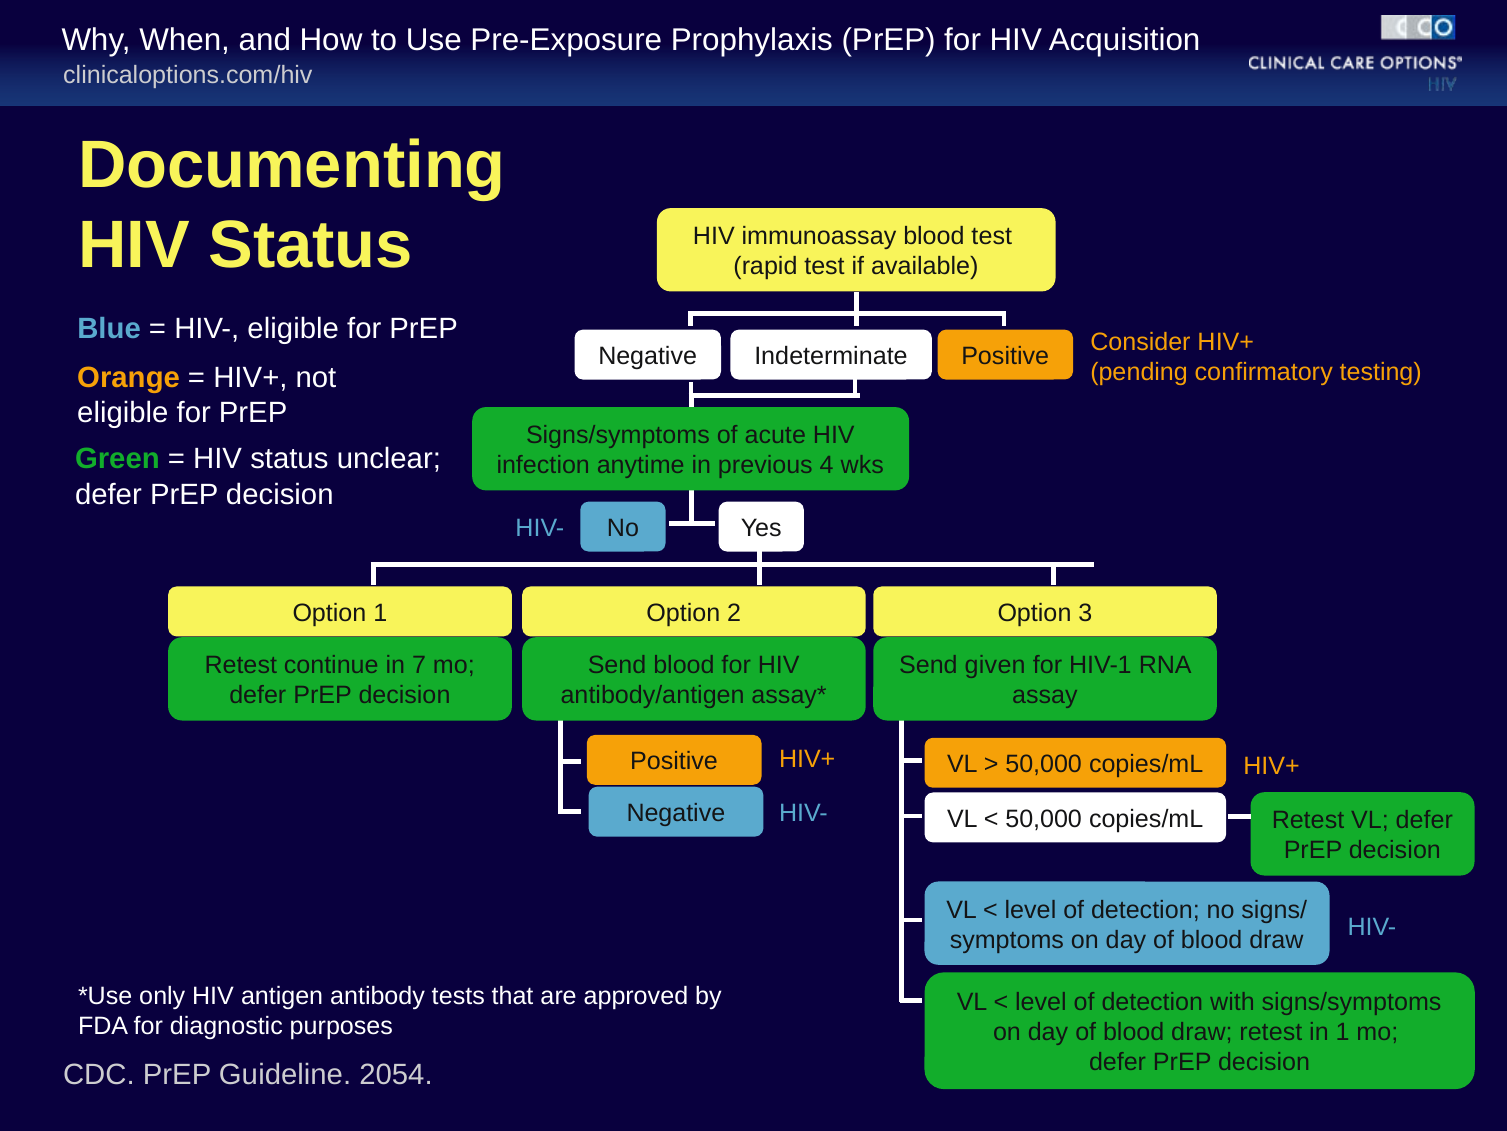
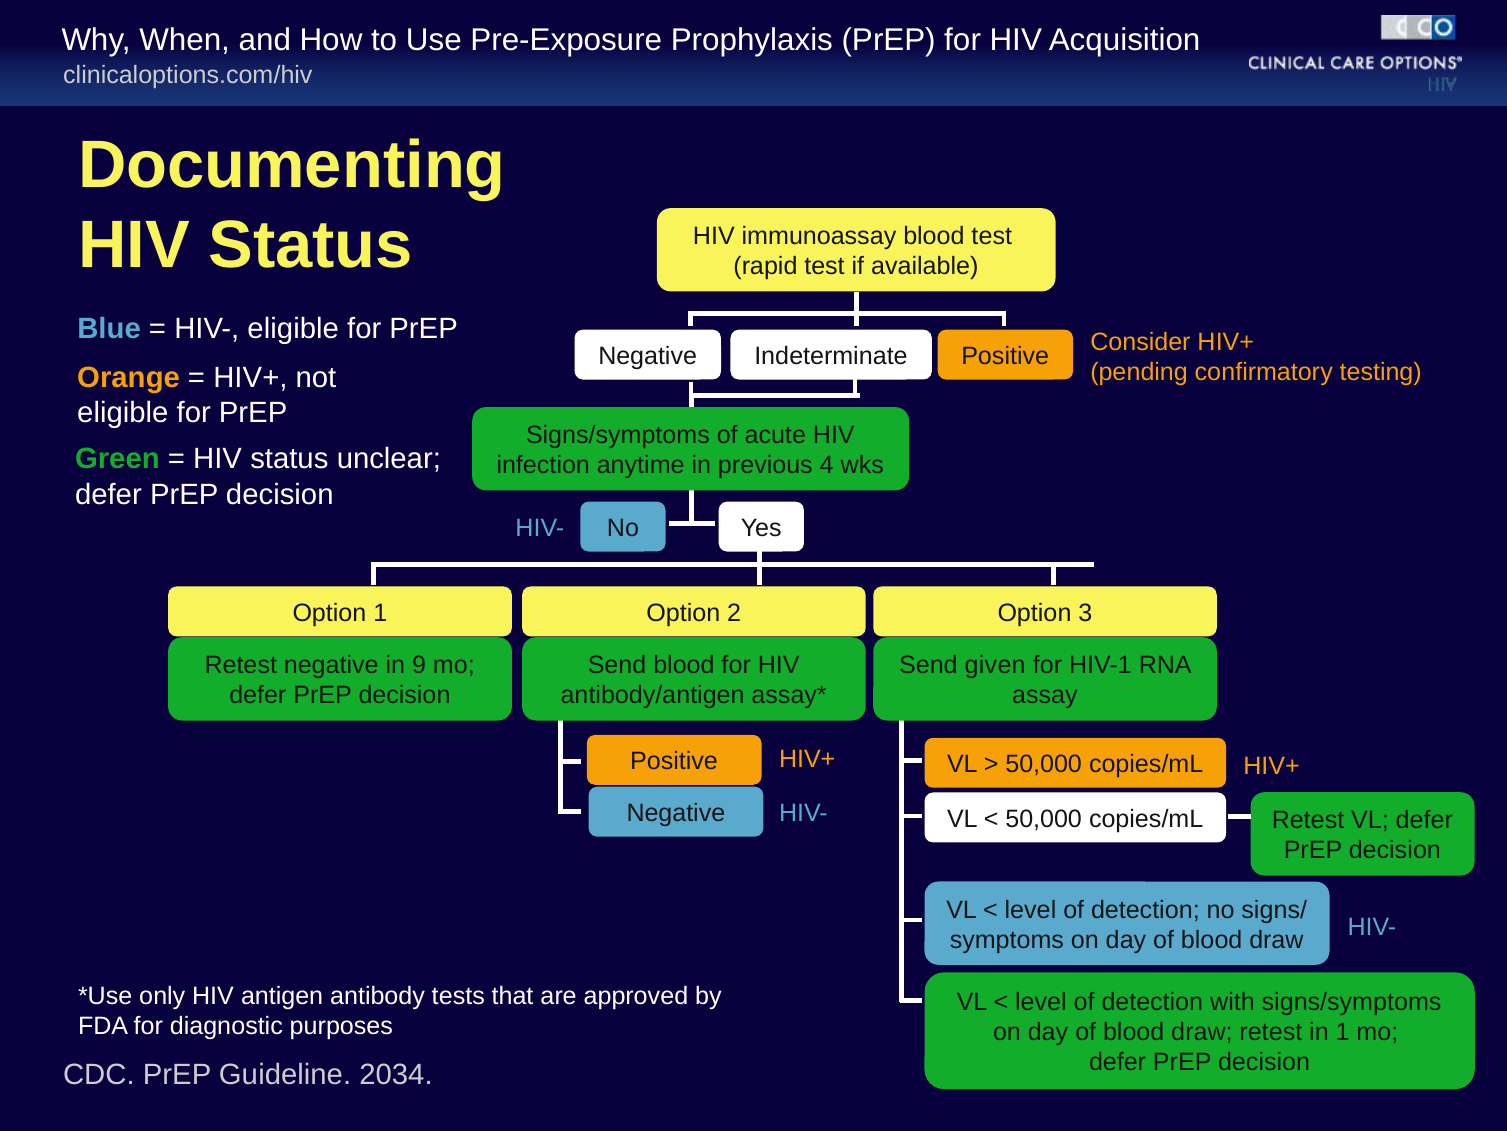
Retest continue: continue -> negative (331, 665)
7: 7 -> 9 (419, 665)
2054: 2054 -> 2034 (396, 1074)
